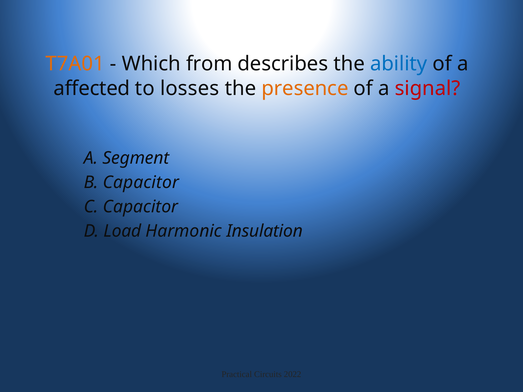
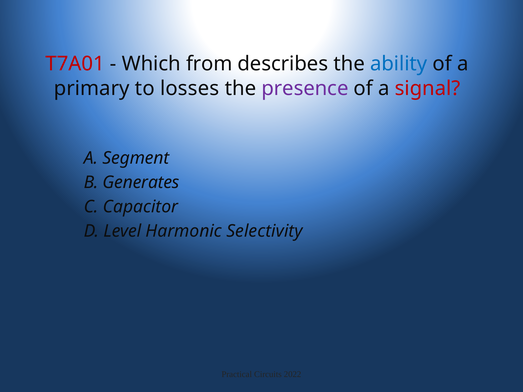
T7A01 colour: orange -> red (75, 64)
affected: affected -> primary (92, 88)
presence colour: orange -> purple (305, 88)
B Capacitor: Capacitor -> Generates (141, 183)
Load: Load -> Level (122, 231)
Insulation: Insulation -> Selectivity (264, 231)
